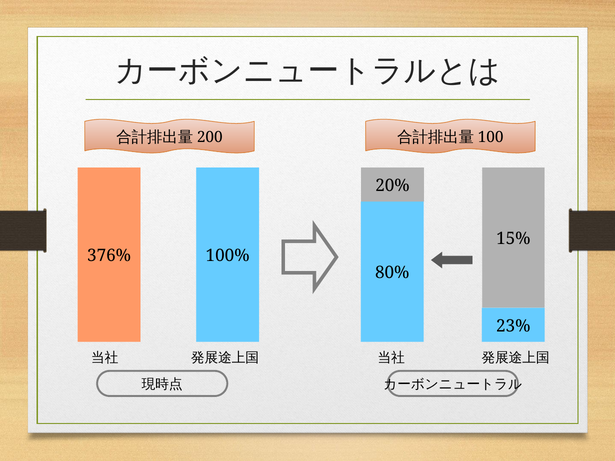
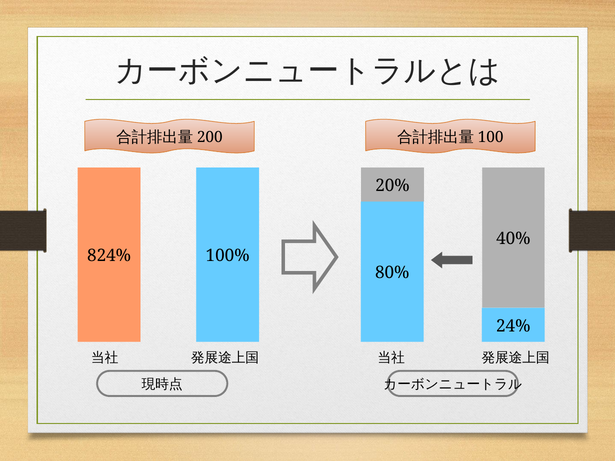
15%: 15% -> 40% (513, 239)
376%: 376% -> 824% (109, 256)
23%: 23% -> 24% (513, 326)
